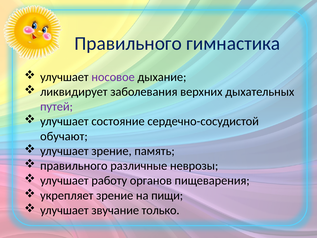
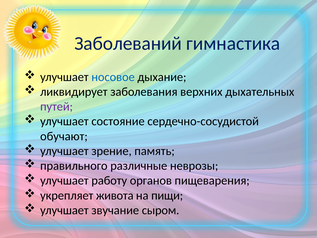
Правильного: Правильного -> Заболеваний (128, 44)
носовое colour: purple -> blue (113, 77)
укрепляет зрение: зрение -> живота (115, 195)
только: только -> сыром (161, 210)
